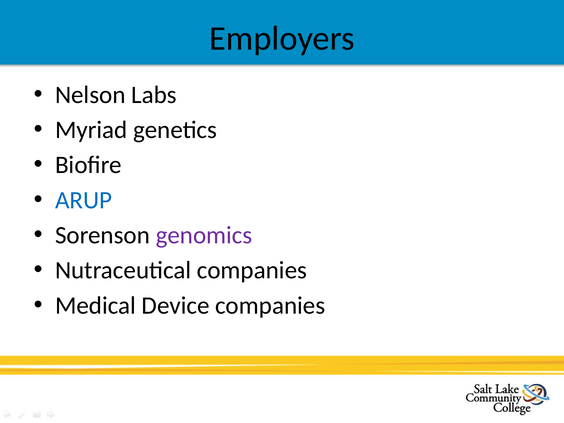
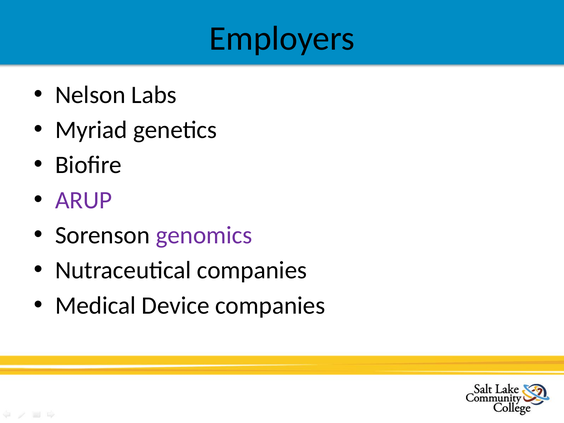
ARUP colour: blue -> purple (84, 200)
